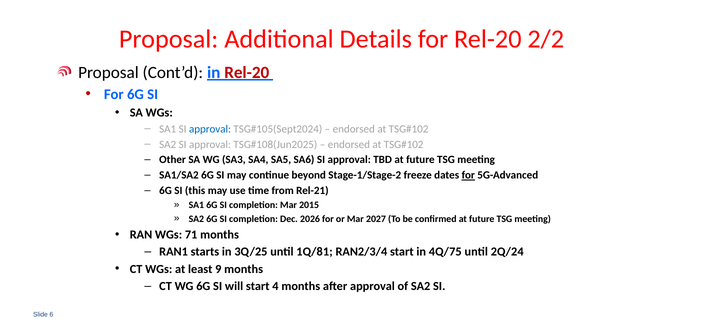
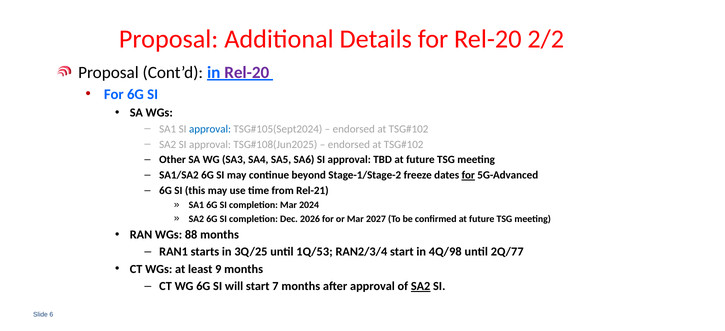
Rel-20 colour: red -> purple (247, 73)
2015: 2015 -> 2024 (309, 205)
71: 71 -> 88 (191, 235)
1Q/81: 1Q/81 -> 1Q/53 (314, 252)
4Q/75: 4Q/75 -> 4Q/98 (445, 252)
2Q/24: 2Q/24 -> 2Q/77 (507, 252)
4: 4 -> 7 (275, 287)
SA2 underline: none -> present (421, 287)
